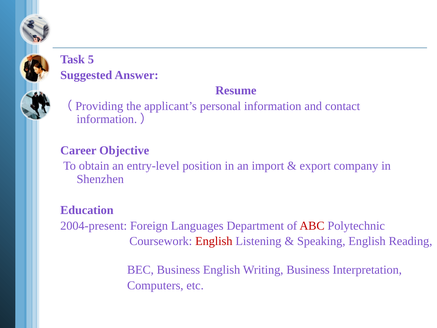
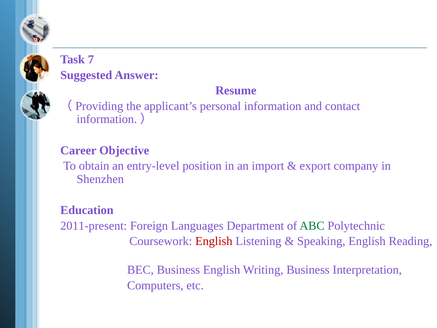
5: 5 -> 7 (91, 59)
2004-present: 2004-present -> 2011-present (94, 225)
ABC colour: red -> green (312, 225)
